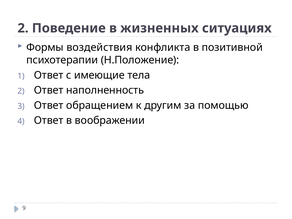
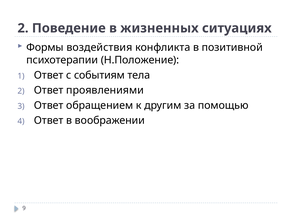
имеющие: имеющие -> событиям (99, 75)
наполненность: наполненность -> проявлениями (105, 90)
